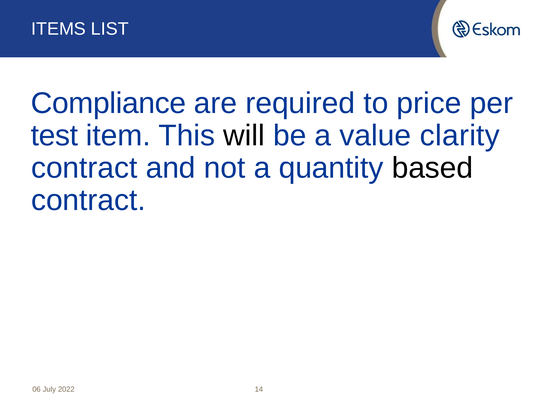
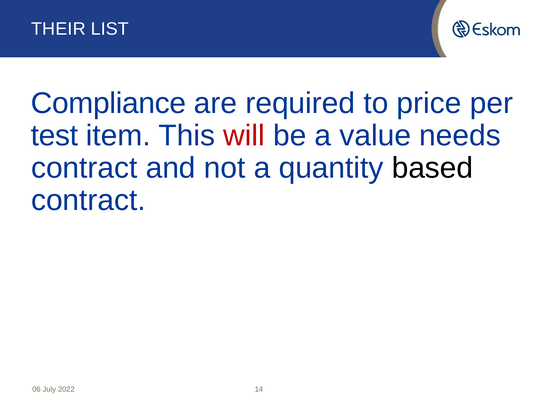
ITEMS: ITEMS -> THEIR (58, 29)
will colour: black -> red (244, 136)
clarity: clarity -> needs (460, 136)
